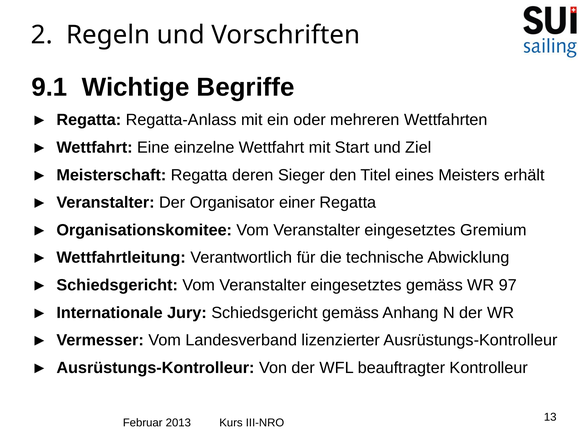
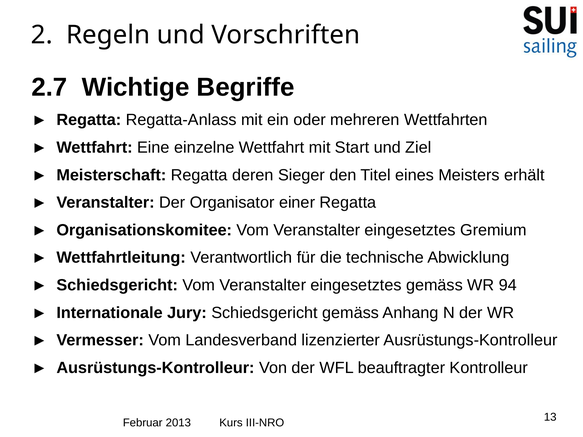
9.1: 9.1 -> 2.7 (49, 87)
97: 97 -> 94 (508, 285)
